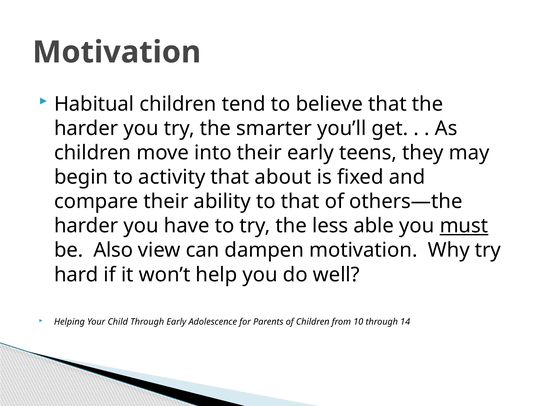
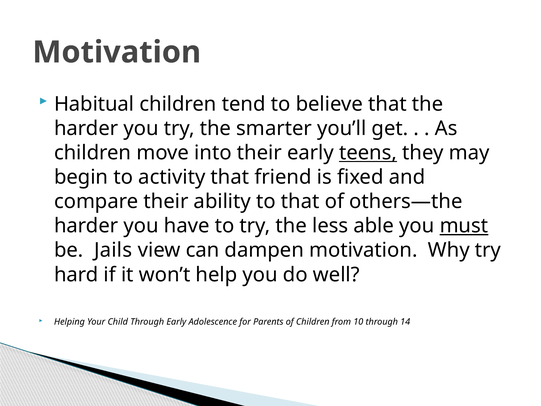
teens underline: none -> present (368, 153)
about: about -> friend (283, 177)
Also: Also -> Jails (113, 250)
